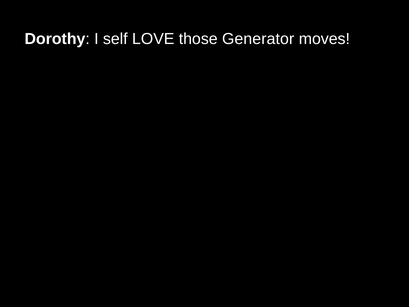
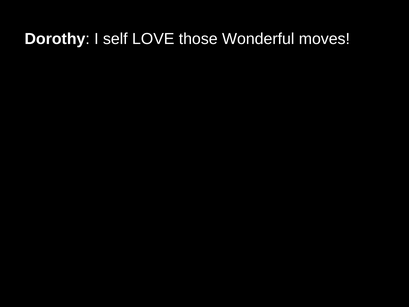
Generator: Generator -> Wonderful (258, 39)
